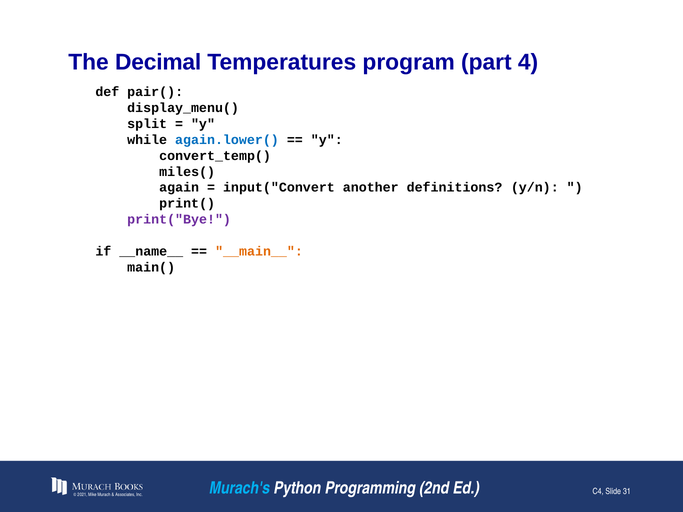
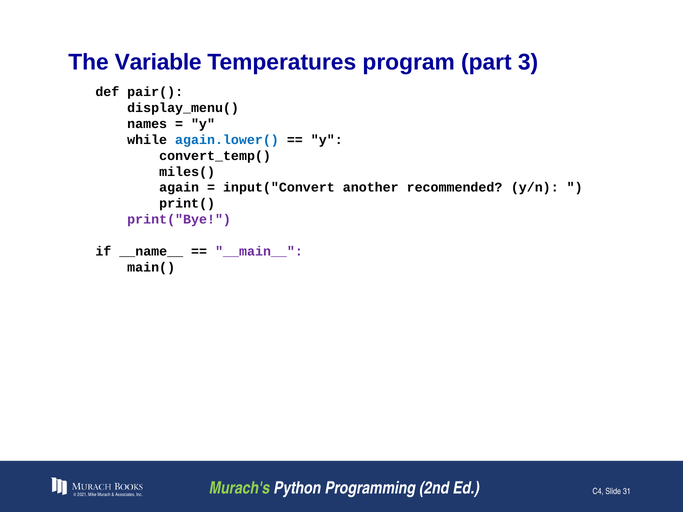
Decimal: Decimal -> Variable (158, 62)
4: 4 -> 3 (528, 62)
split: split -> names (147, 124)
definitions: definitions -> recommended (455, 188)
__main__ colour: orange -> purple (259, 251)
Murach's colour: light blue -> light green (239, 488)
